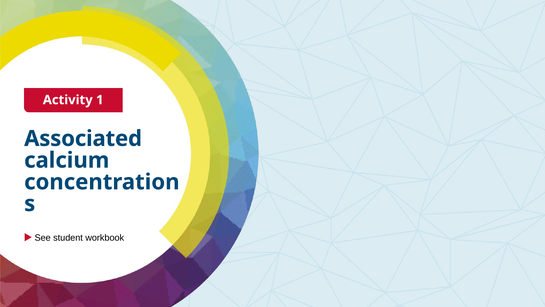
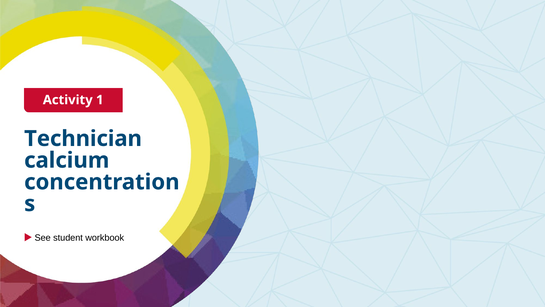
Associated: Associated -> Technician (83, 138)
